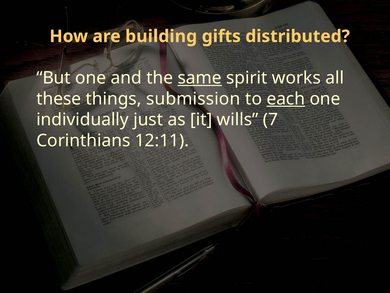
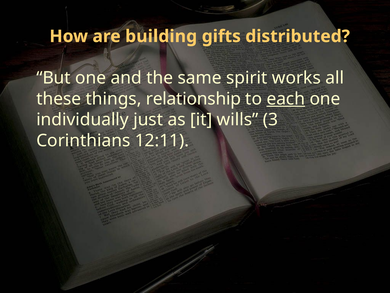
same underline: present -> none (200, 78)
submission: submission -> relationship (193, 99)
7: 7 -> 3 (270, 119)
